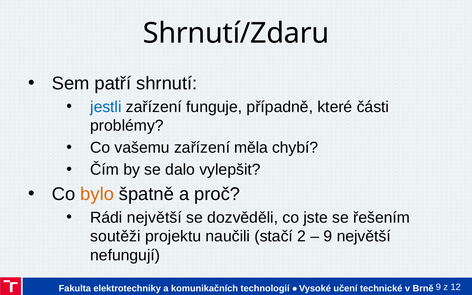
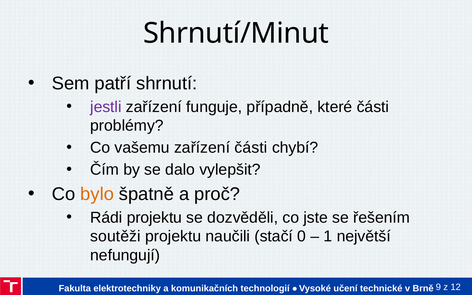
Shrnutí/Zdaru: Shrnutí/Zdaru -> Shrnutí/Minut (236, 33)
jestli colour: blue -> purple (106, 107)
zařízení měla: měla -> části (251, 148)
Rádi největší: největší -> projektu (154, 218)
2: 2 -> 0 (302, 236)
9: 9 -> 1 (328, 236)
